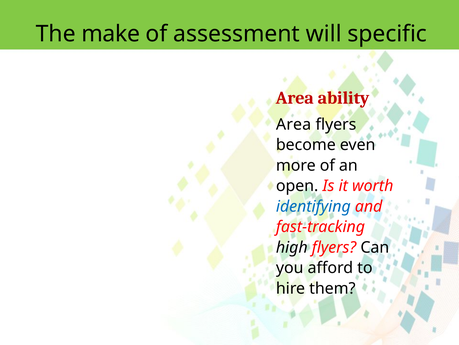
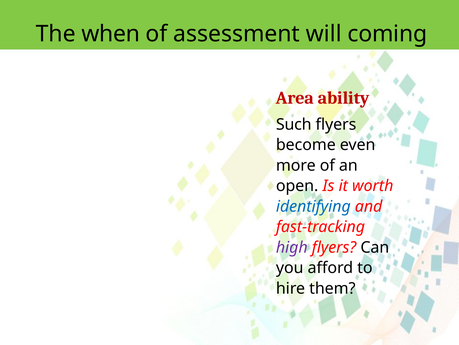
make: make -> when (111, 34)
specific: specific -> coming (387, 34)
Area: Area -> Such (294, 124)
high colour: black -> purple (292, 247)
